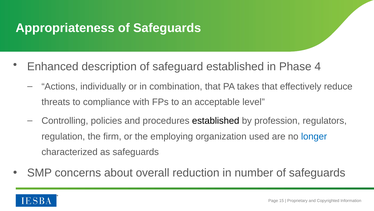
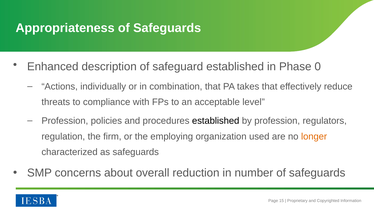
4: 4 -> 0 (318, 66)
Controlling: Controlling -> Profession (65, 121)
longer colour: blue -> orange (314, 136)
